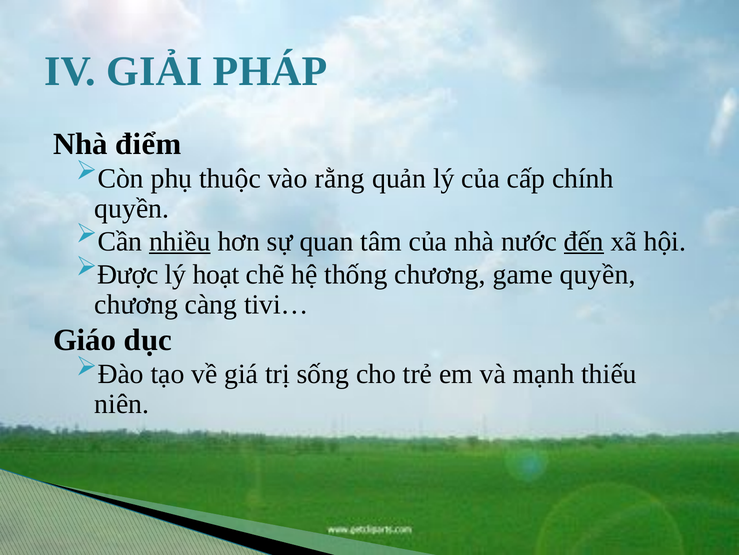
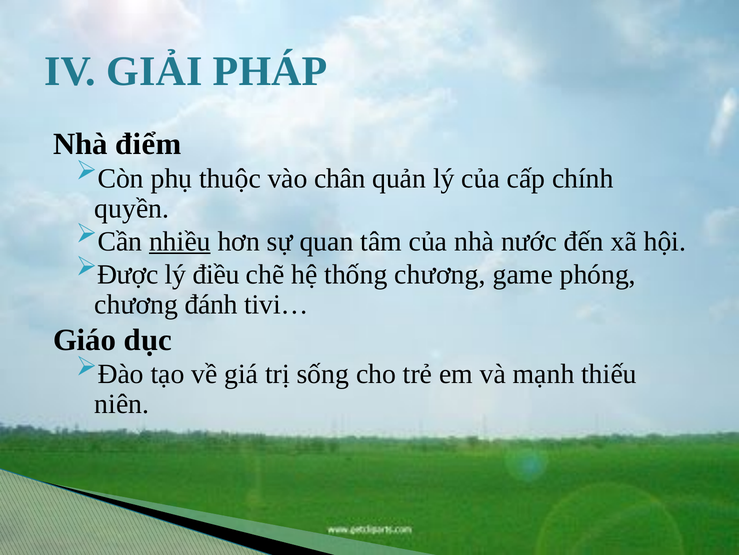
rằng: rằng -> chân (340, 178)
đến underline: present -> none (584, 241)
hoạt: hoạt -> điều (216, 274)
game quyền: quyền -> phóng (598, 274)
càng: càng -> đánh (211, 304)
